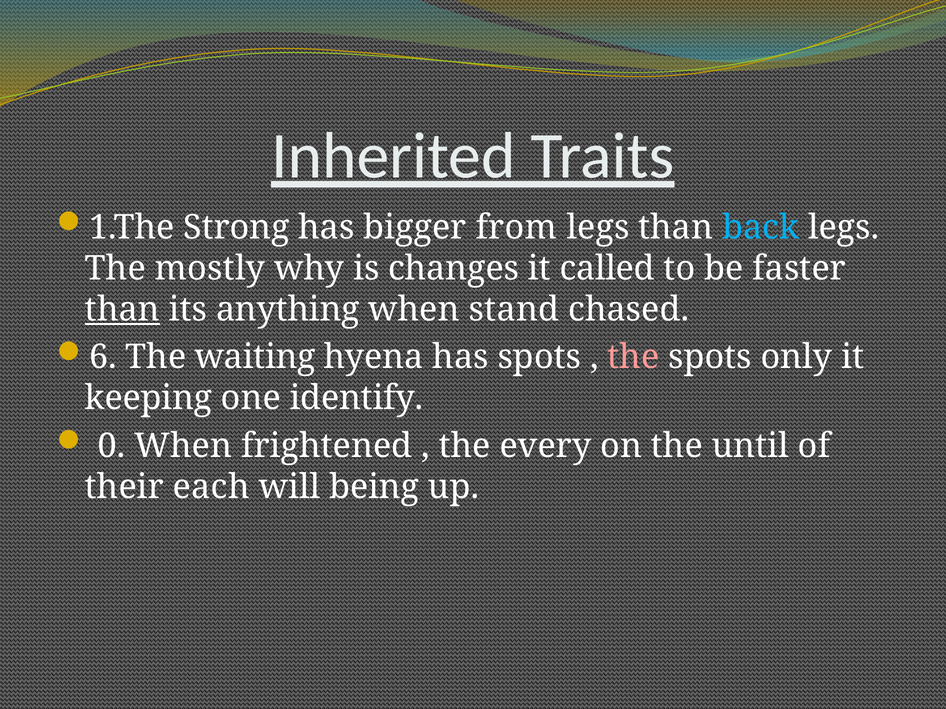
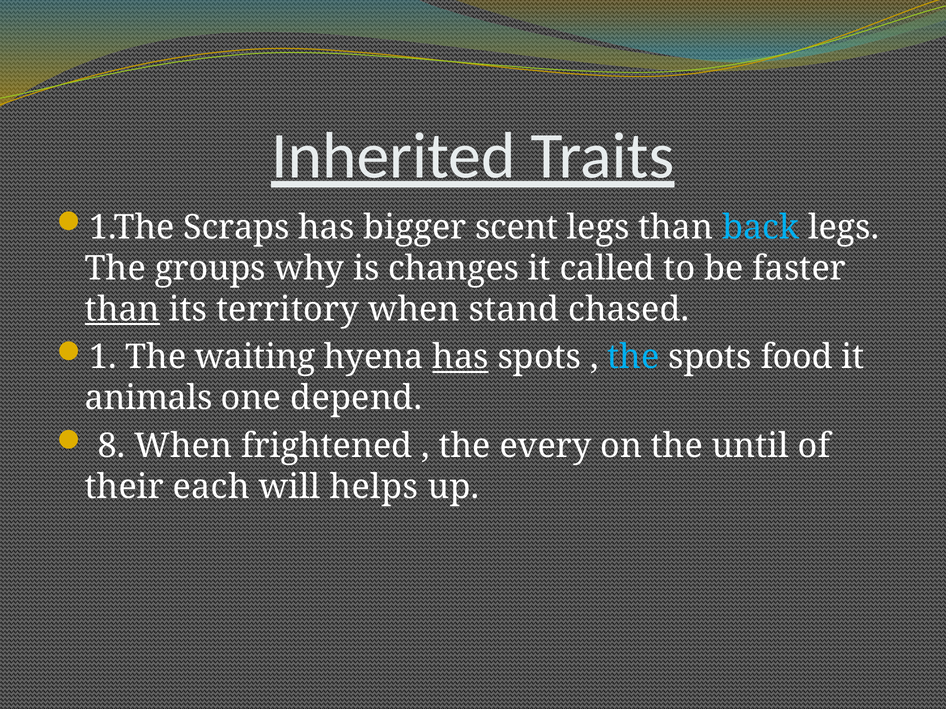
Strong: Strong -> Scraps (236, 228)
from: from -> scent (517, 228)
mostly: mostly -> groups (210, 269)
anything: anything -> territory (288, 310)
6: 6 -> 1 (103, 357)
has underline: none -> present (461, 357)
the colour: pink -> light blue (633, 357)
only: only -> food (797, 357)
keeping: keeping -> animals (149, 398)
identify: identify -> depend (356, 398)
0: 0 -> 8 (112, 446)
being: being -> helps (374, 487)
